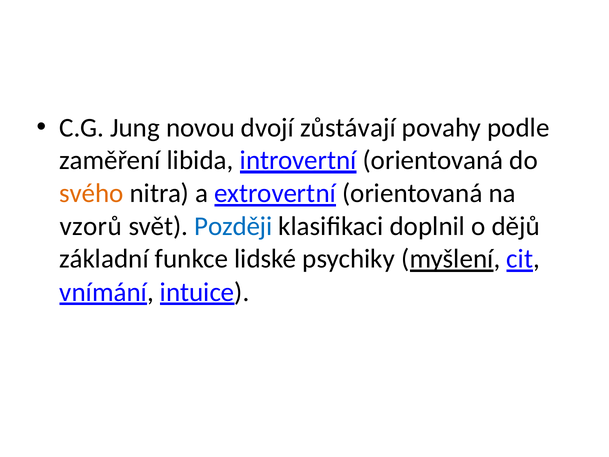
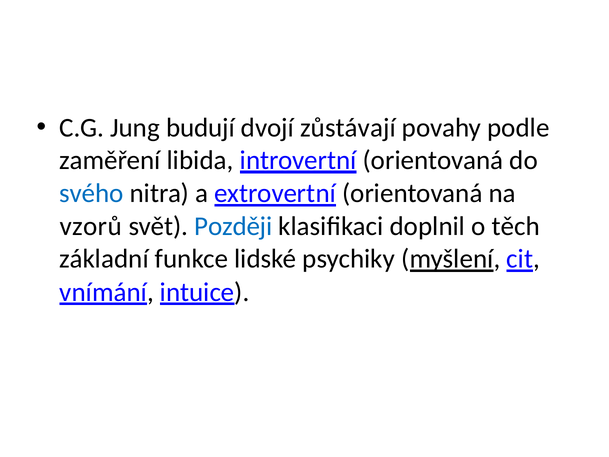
novou: novou -> budují (200, 128)
svého colour: orange -> blue (92, 193)
dějů: dějů -> těch (516, 226)
